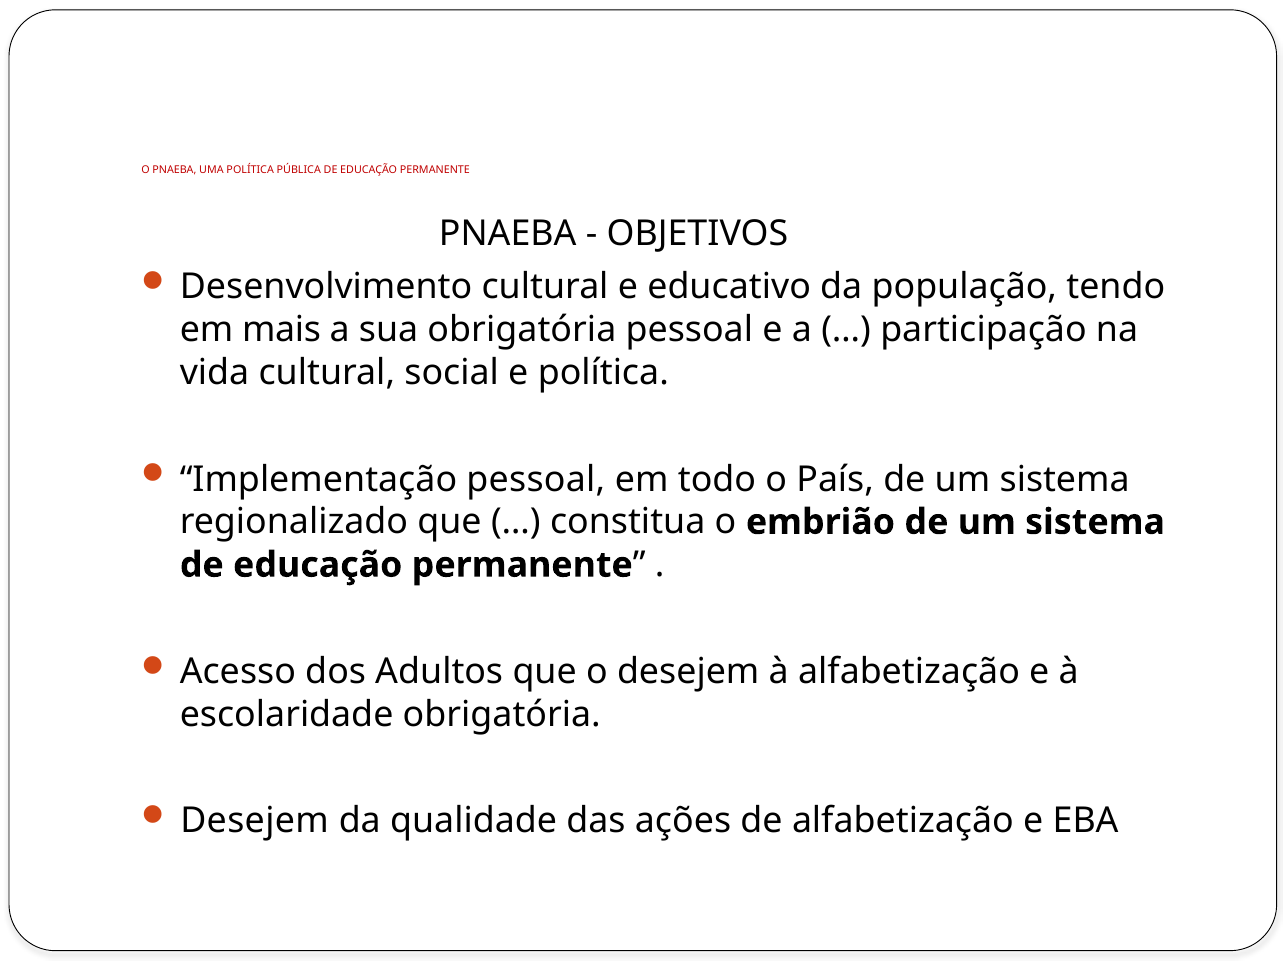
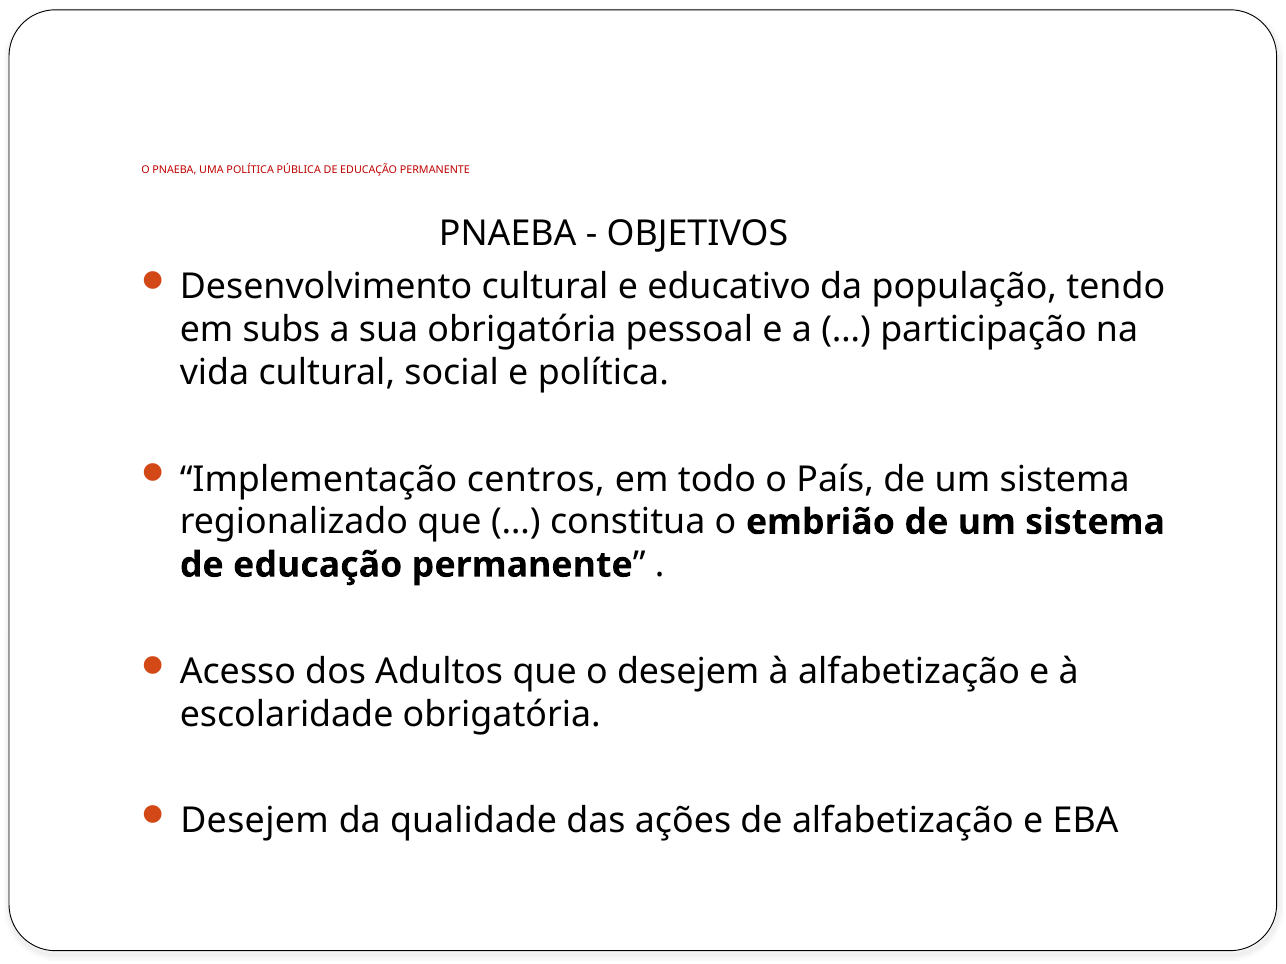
mais: mais -> subs (281, 330)
Implementação pessoal: pessoal -> centros (536, 479)
